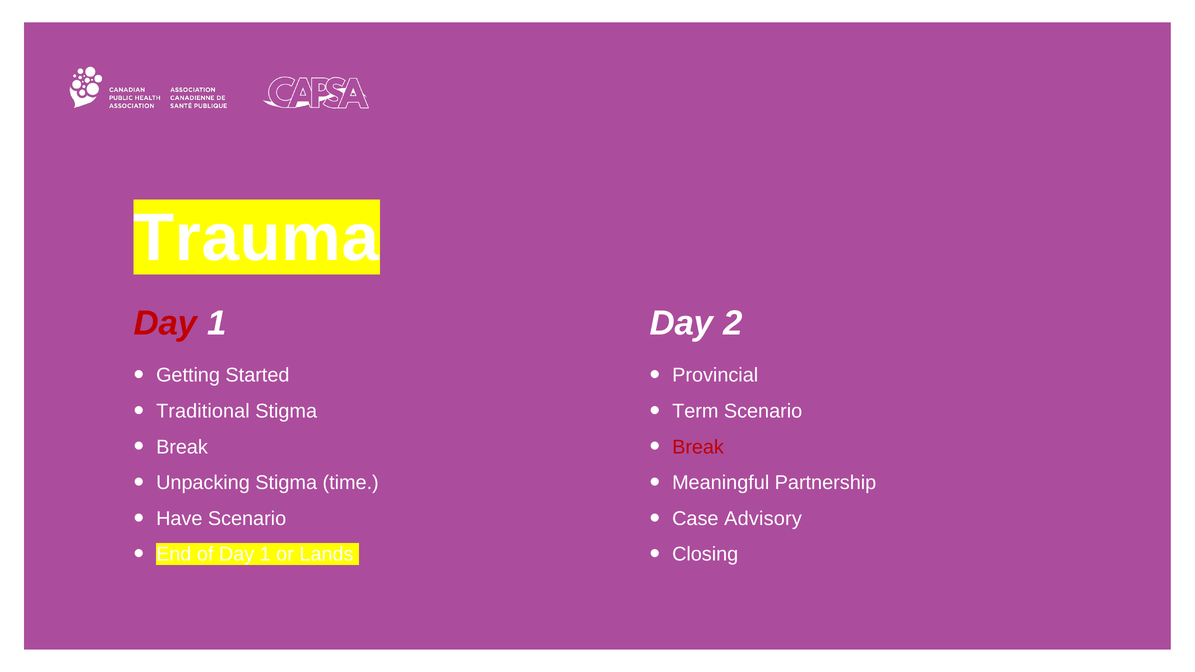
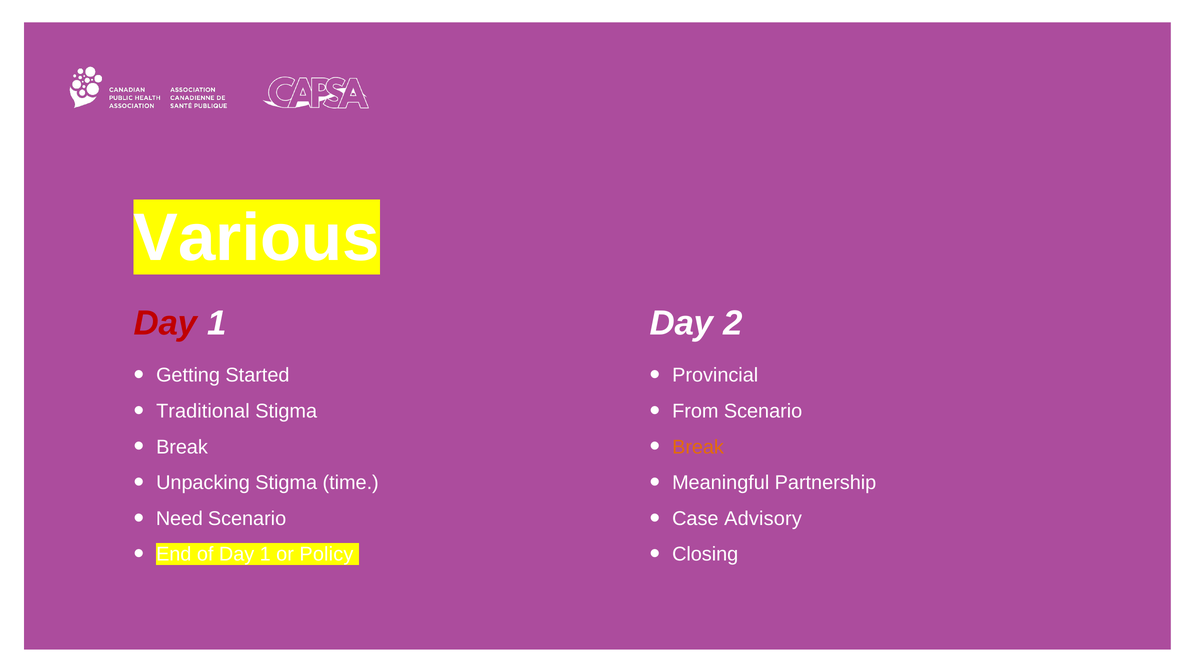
Trauma: Trauma -> Various (256, 238)
Term: Term -> From (695, 411)
Break colour: red -> orange (698, 447)
Have: Have -> Need (179, 519)
Lands: Lands -> Policy (326, 555)
